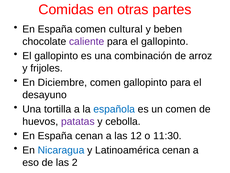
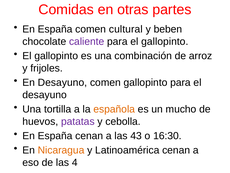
En Diciembre: Diciembre -> Desayuno (62, 82)
española colour: blue -> orange (114, 109)
un comen: comen -> mucho (181, 109)
12: 12 -> 43 (136, 135)
11:30: 11:30 -> 16:30 (167, 135)
Nicaragua colour: blue -> orange (61, 150)
2: 2 -> 4 (75, 162)
